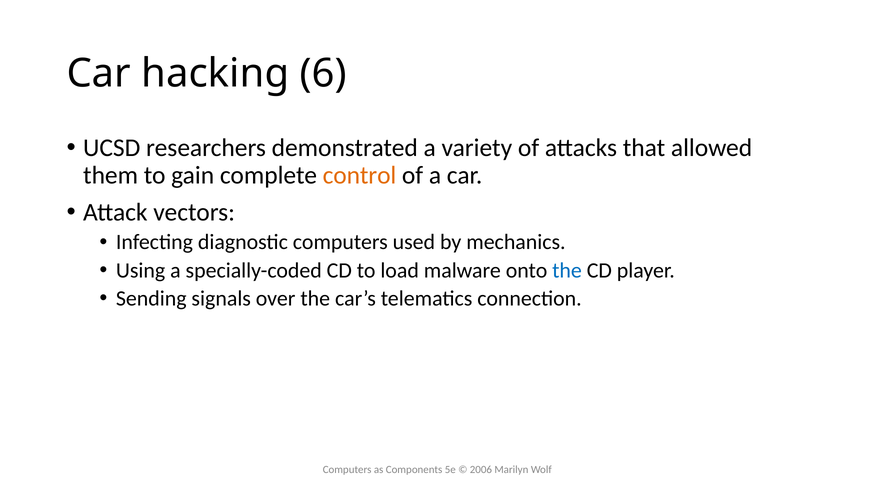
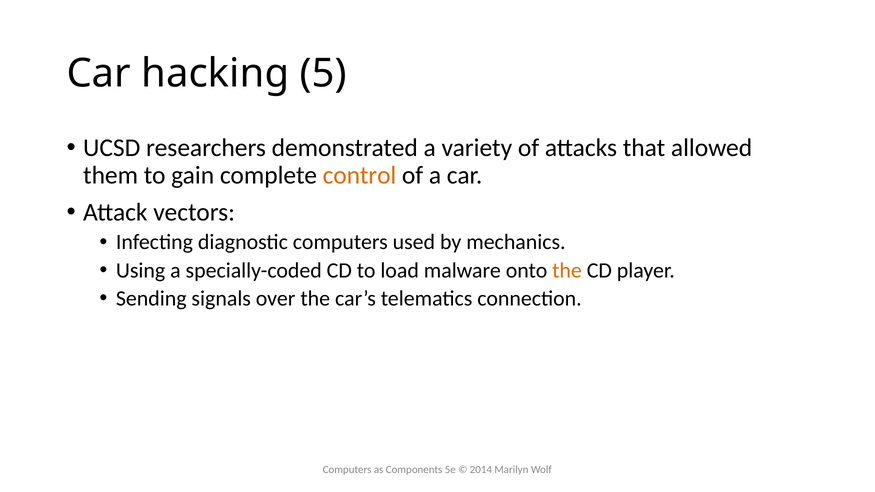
6: 6 -> 5 (323, 74)
the colour: blue -> orange (567, 271)
2006: 2006 -> 2014 (481, 470)
